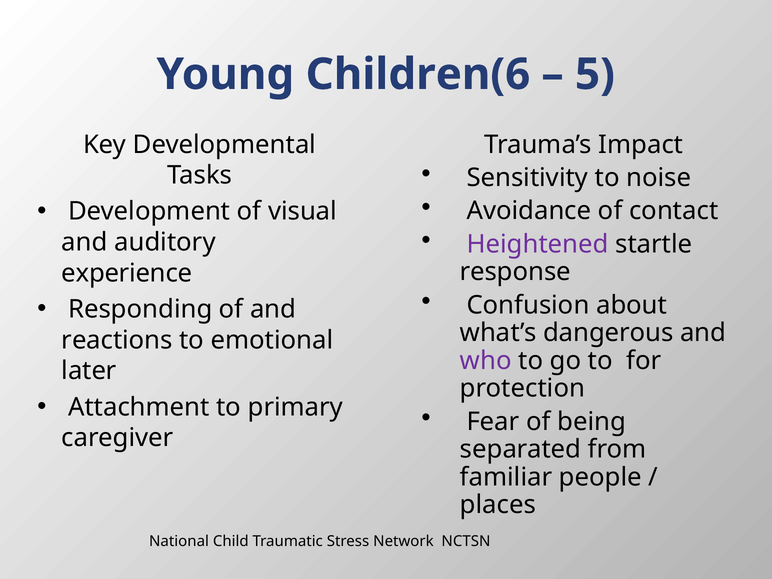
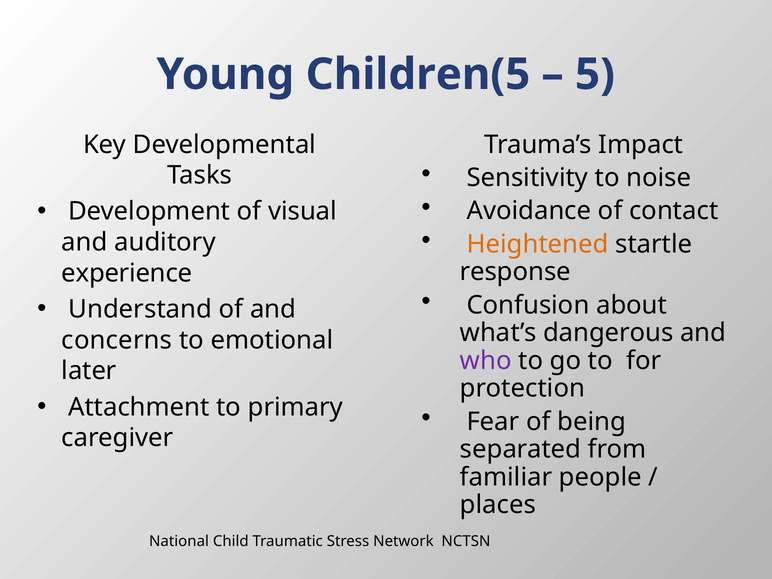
Children(6: Children(6 -> Children(5 (418, 74)
Heightened colour: purple -> orange (538, 244)
Responding: Responding -> Understand (140, 309)
reactions: reactions -> concerns (117, 340)
